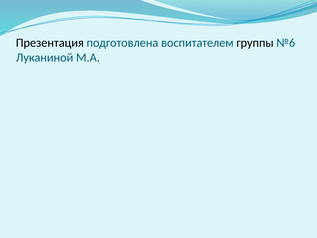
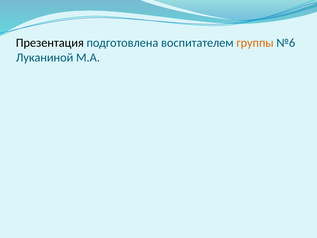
группы colour: black -> orange (255, 43)
